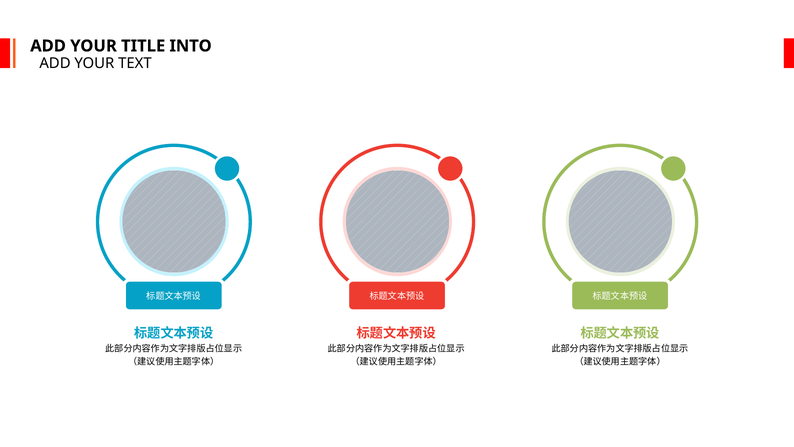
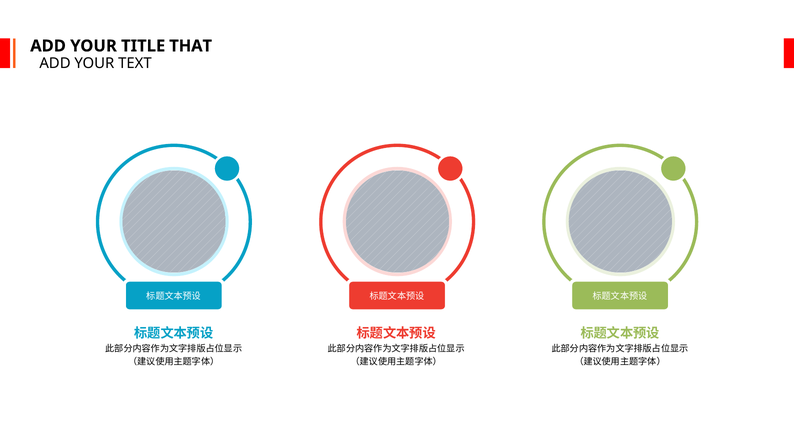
INTO: INTO -> THAT (191, 46)
